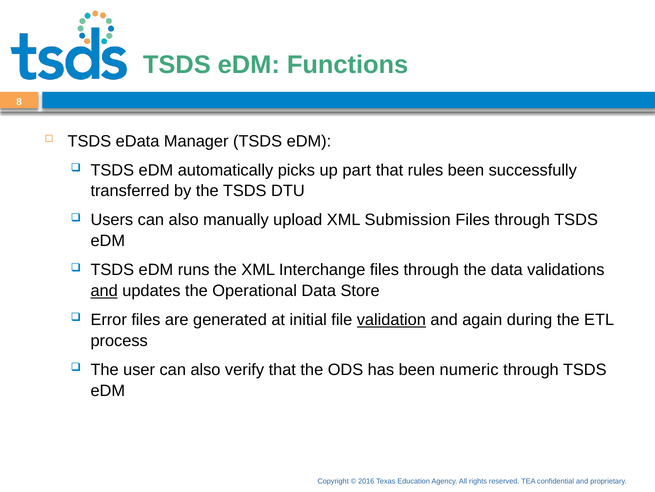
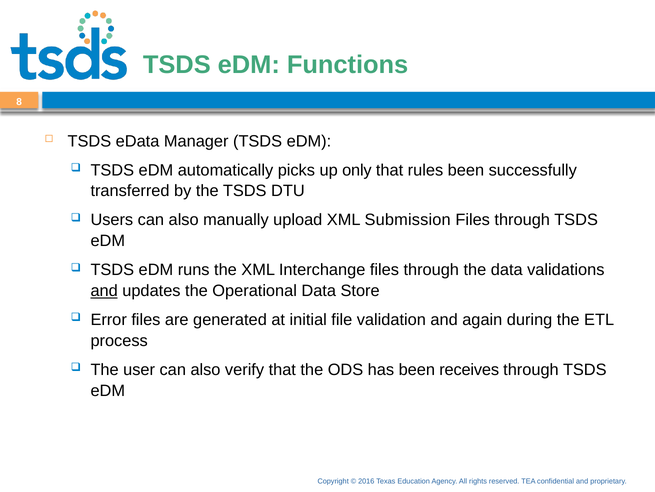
part: part -> only (357, 170)
validation underline: present -> none (391, 319)
numeric: numeric -> receives (469, 369)
